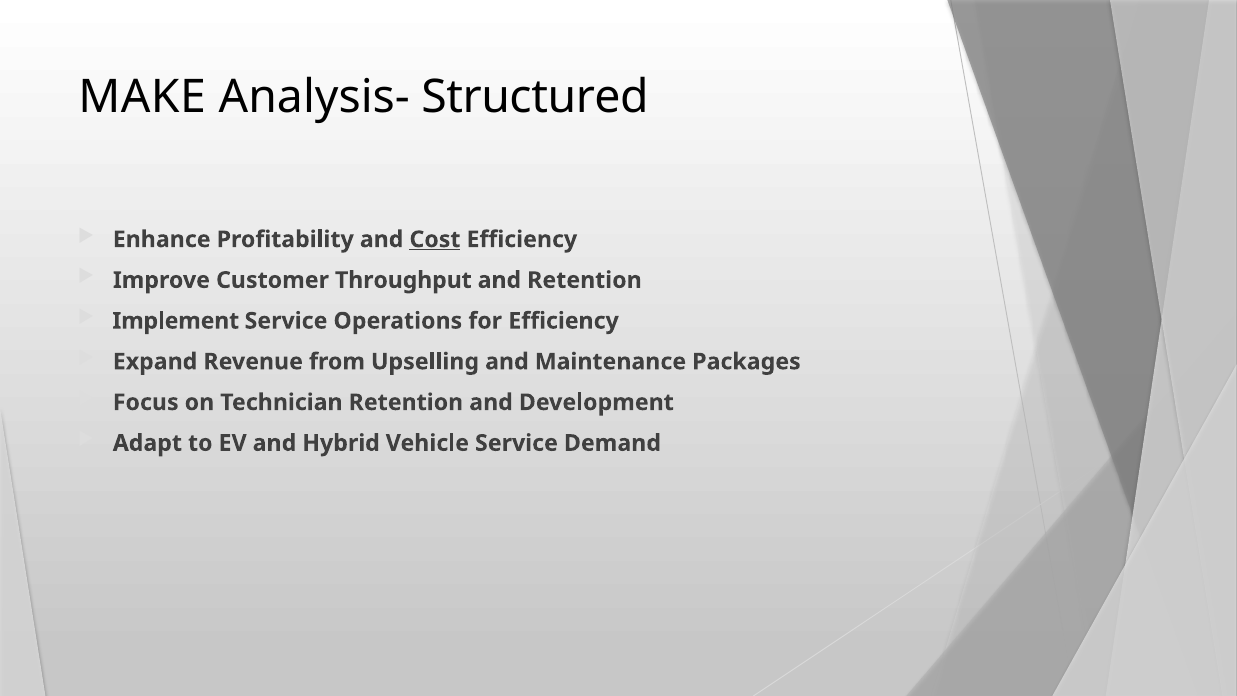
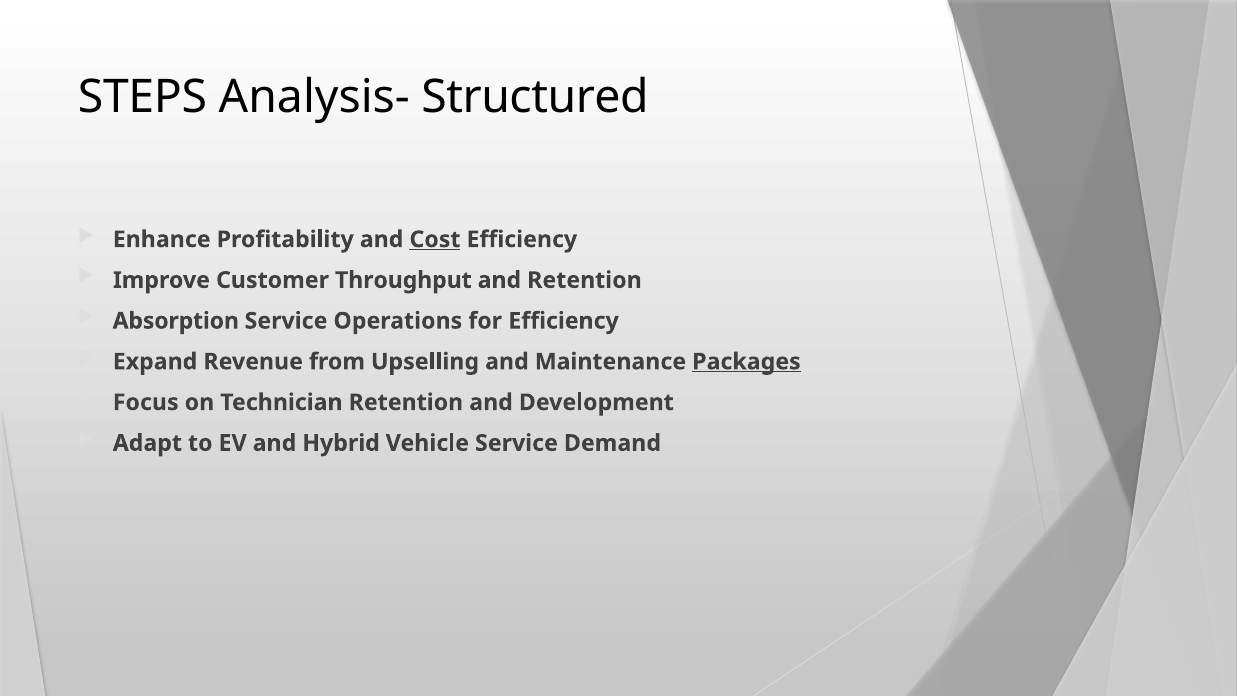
MAKE: MAKE -> STEPS (143, 98)
Implement: Implement -> Absorption (176, 321)
Packages underline: none -> present (746, 362)
